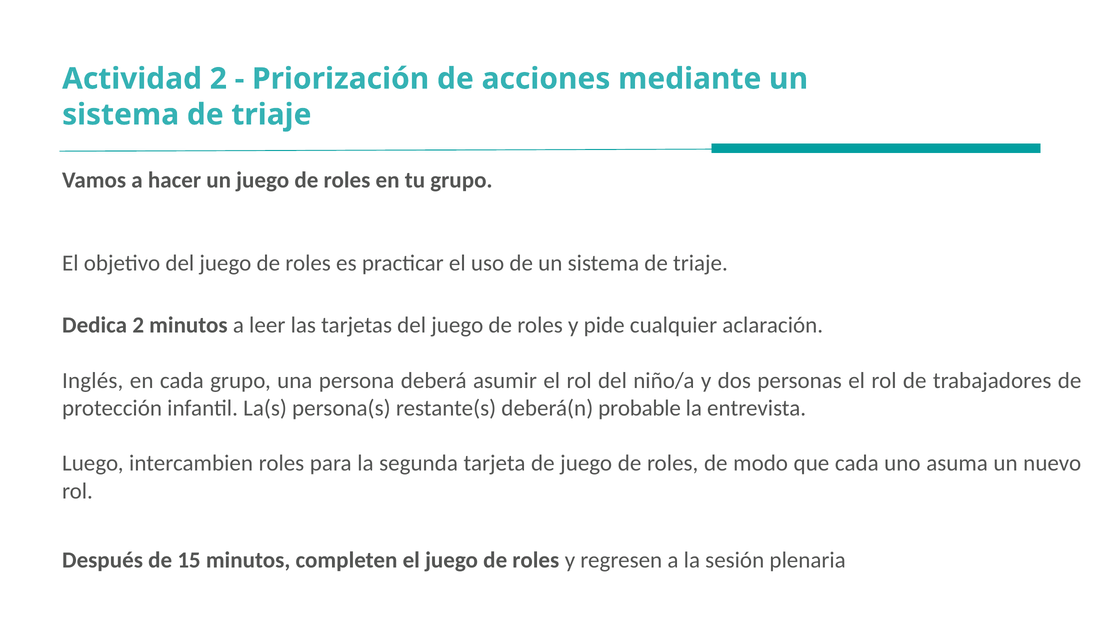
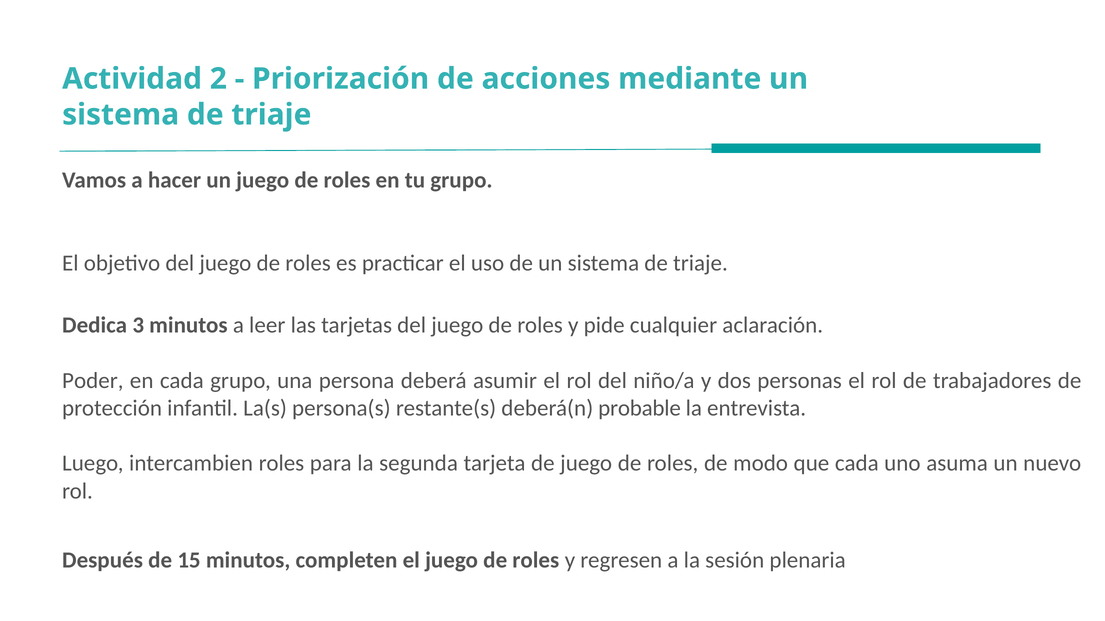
Dedica 2: 2 -> 3 (138, 326)
Inglés: Inglés -> Poder (93, 381)
